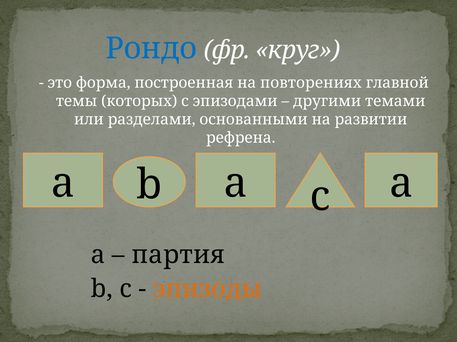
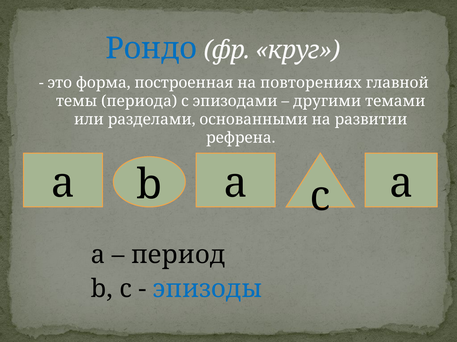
которых: которых -> периода (139, 101)
партия: партия -> период (178, 255)
эпизоды colour: orange -> blue (208, 289)
